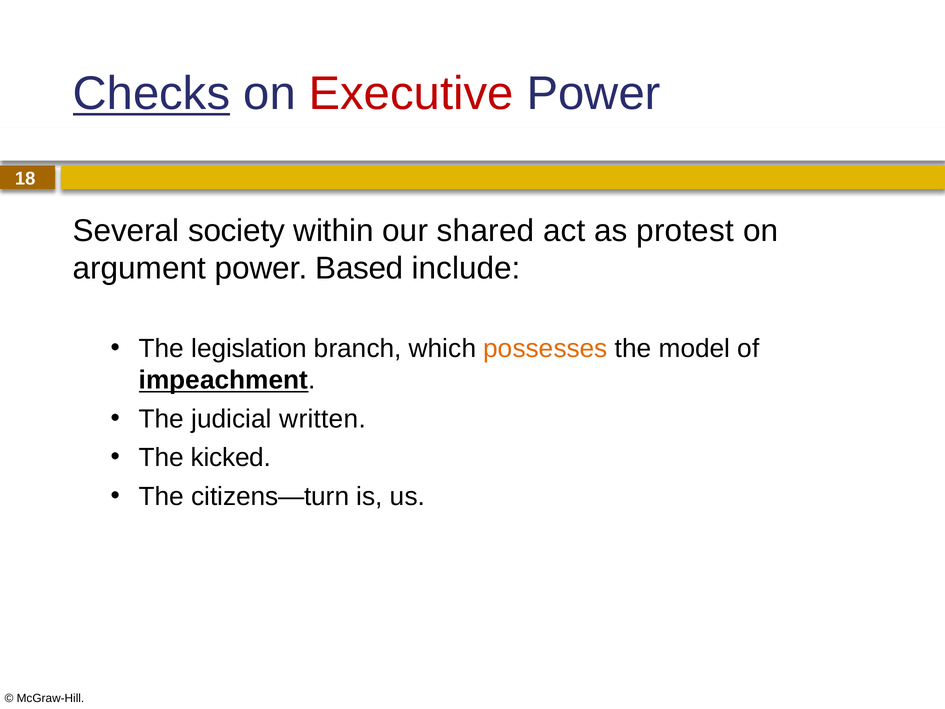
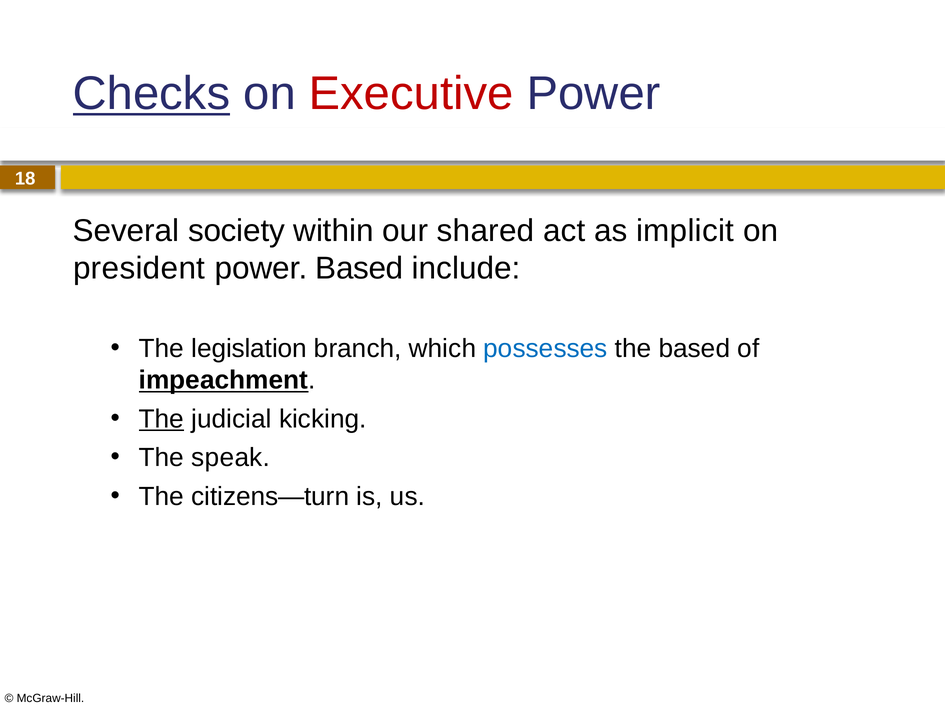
protest: protest -> implicit (685, 231)
argument: argument -> president (139, 268)
possesses colour: orange -> blue (545, 349)
the model: model -> based (694, 349)
The underline: none -> present (161, 419)
written: written -> kicking (323, 419)
kicked: kicked -> speak (231, 458)
